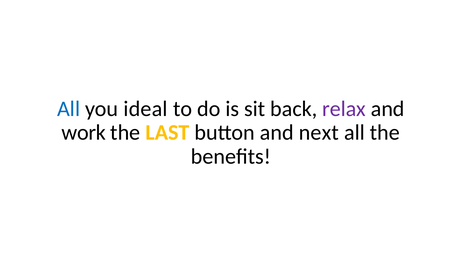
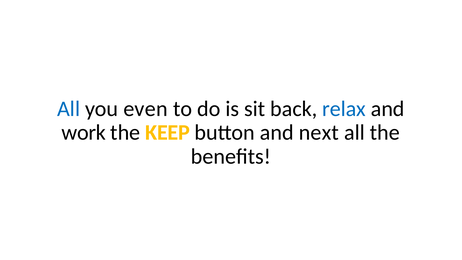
ideal: ideal -> even (146, 109)
relax colour: purple -> blue (344, 109)
LAST: LAST -> KEEP (168, 133)
